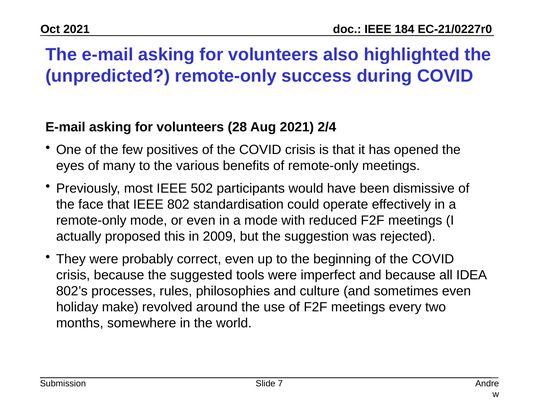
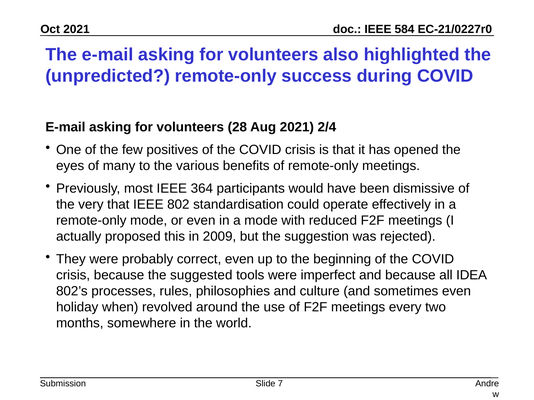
184: 184 -> 584 (405, 29)
502: 502 -> 364 (202, 189)
face: face -> very (91, 205)
make: make -> when (120, 308)
